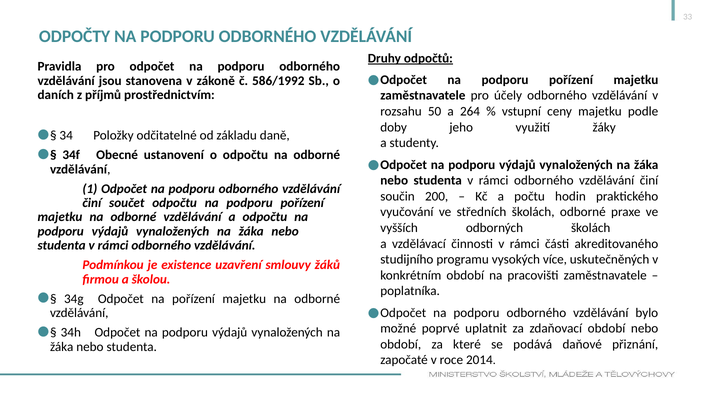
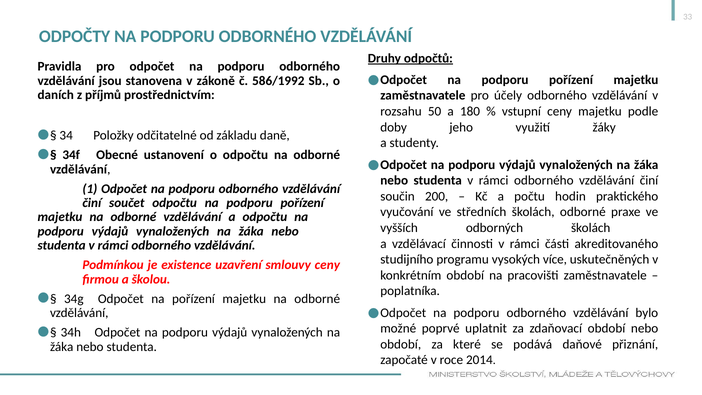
264: 264 -> 180 (470, 111)
smlouvy žáků: žáků -> ceny (327, 265)
